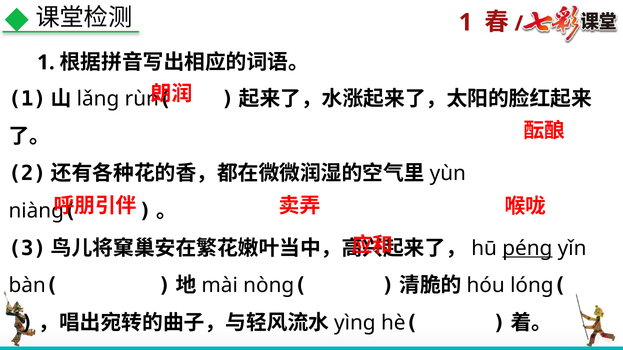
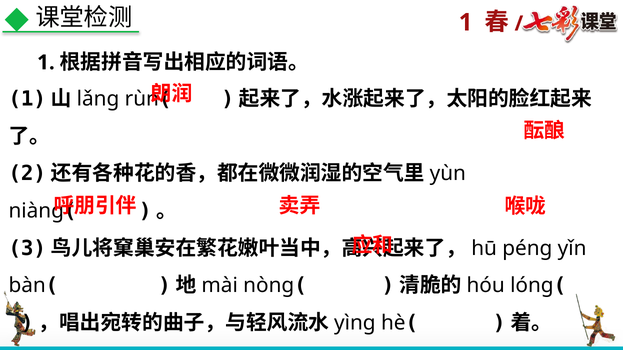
péng underline: present -> none (527, 248)
